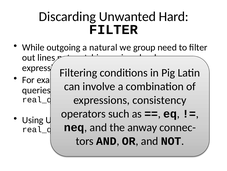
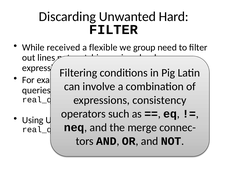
outgoing: outgoing -> received (63, 47)
natural: natural -> flexible (103, 47)
anway: anway -> merge (142, 127)
